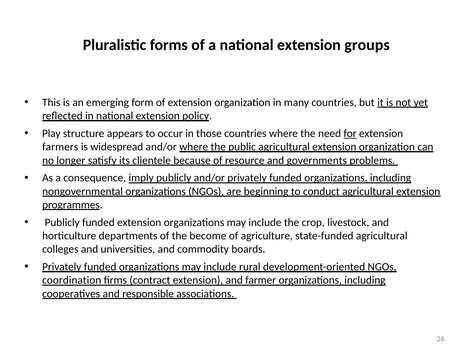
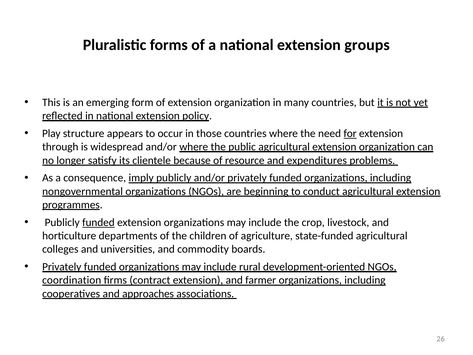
farmers: farmers -> through (60, 147)
governments: governments -> expenditures (317, 160)
funded underline: none -> present (98, 222)
become: become -> children (208, 236)
responsible: responsible -> approaches (148, 294)
